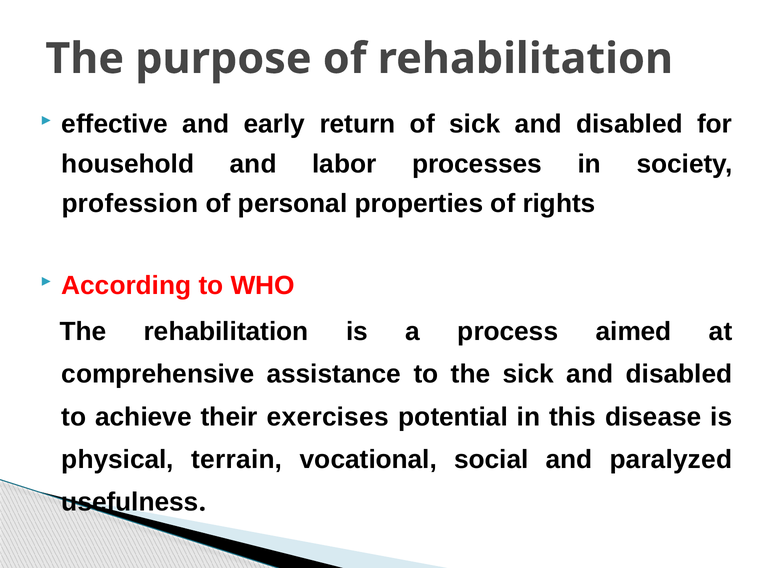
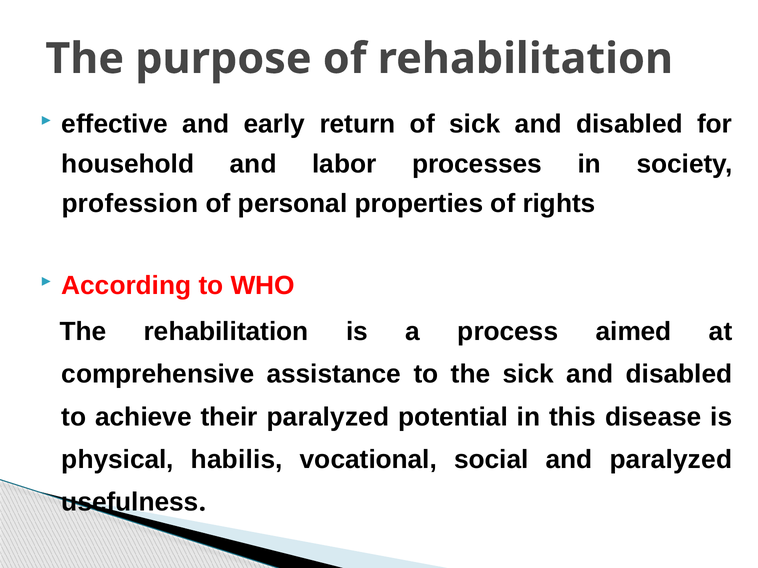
their exercises: exercises -> paralyzed (328, 417)
terrain: terrain -> habilis (237, 460)
